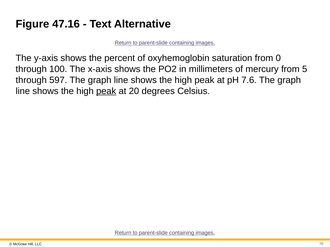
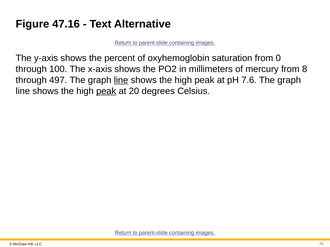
5: 5 -> 8 (305, 69)
597: 597 -> 497 (58, 80)
line underline: none -> present (121, 80)
